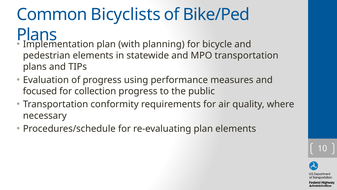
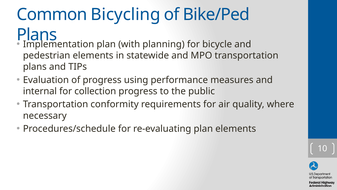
Bicyclists: Bicyclists -> Bicycling (126, 14)
focused: focused -> internal (40, 91)
